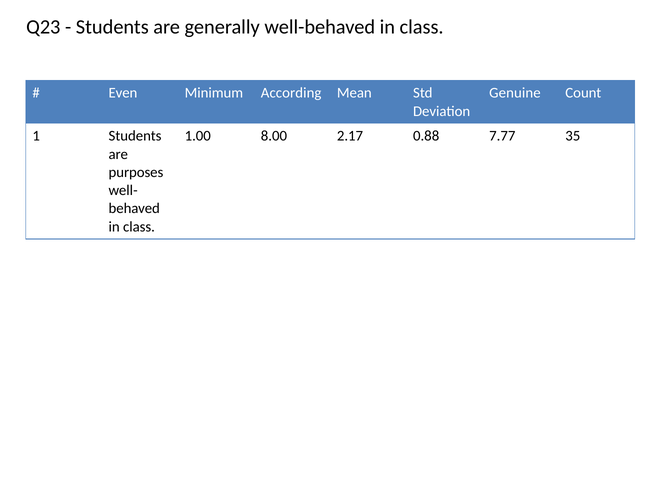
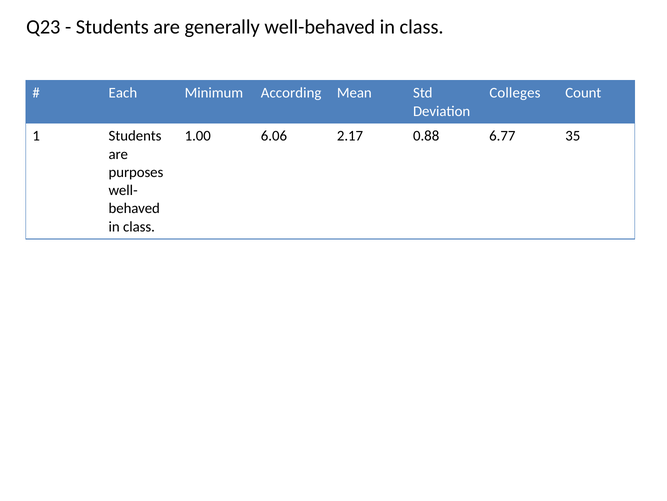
Even: Even -> Each (123, 93)
Genuine: Genuine -> Colleges (515, 93)
8.00: 8.00 -> 6.06 (274, 136)
7.77: 7.77 -> 6.77 (502, 136)
